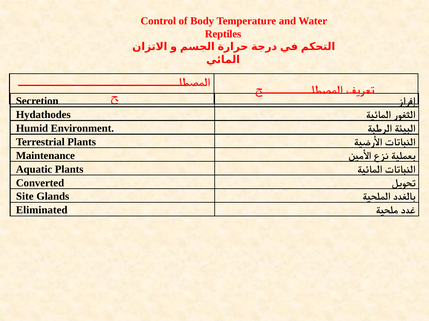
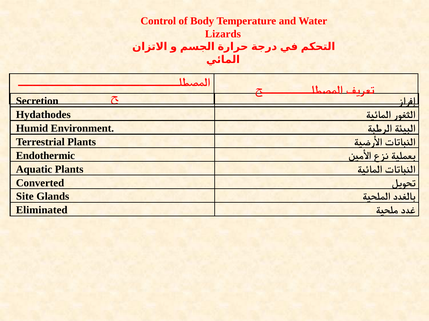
Reptiles: Reptiles -> Lizards (223, 34)
Maintenance: Maintenance -> Endothermic (45, 156)
